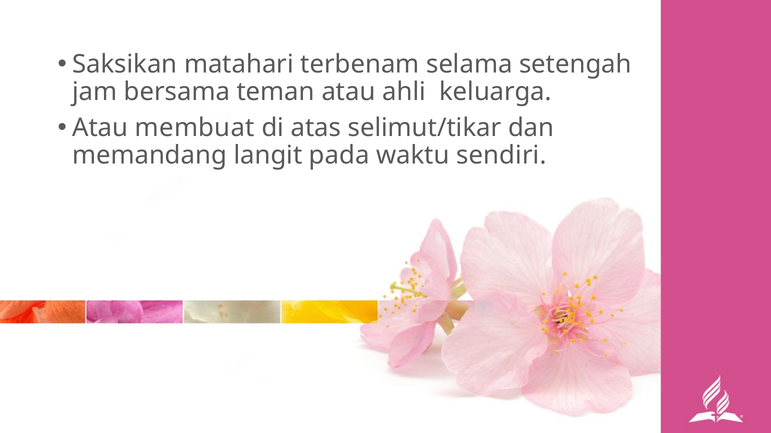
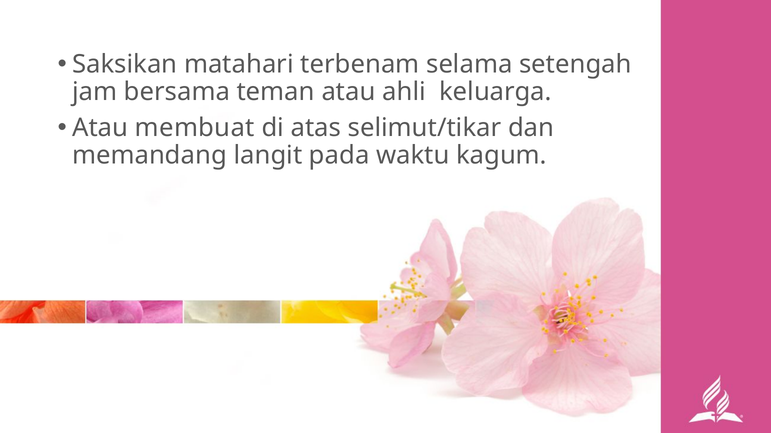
sendiri: sendiri -> kagum (502, 156)
